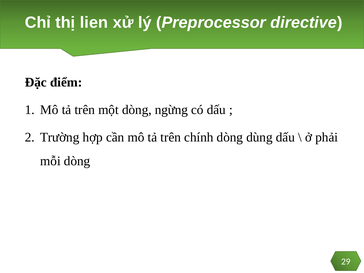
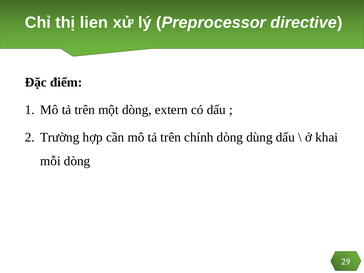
ngừng: ngừng -> extern (171, 110)
phải: phải -> khai (327, 137)
